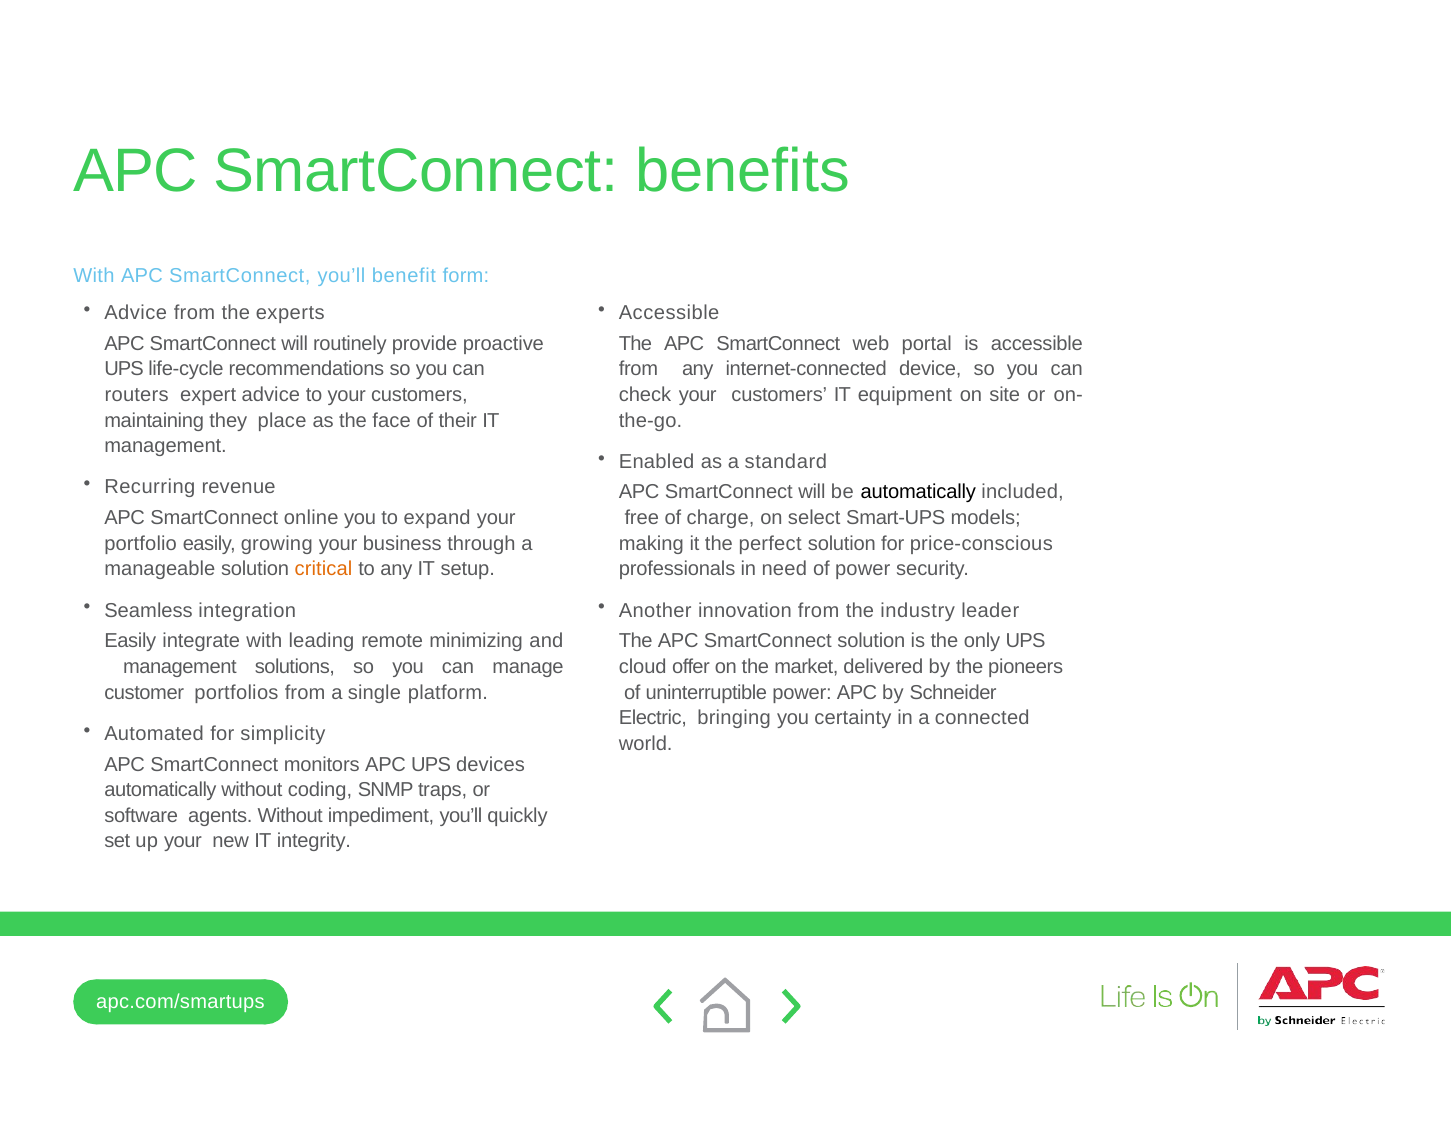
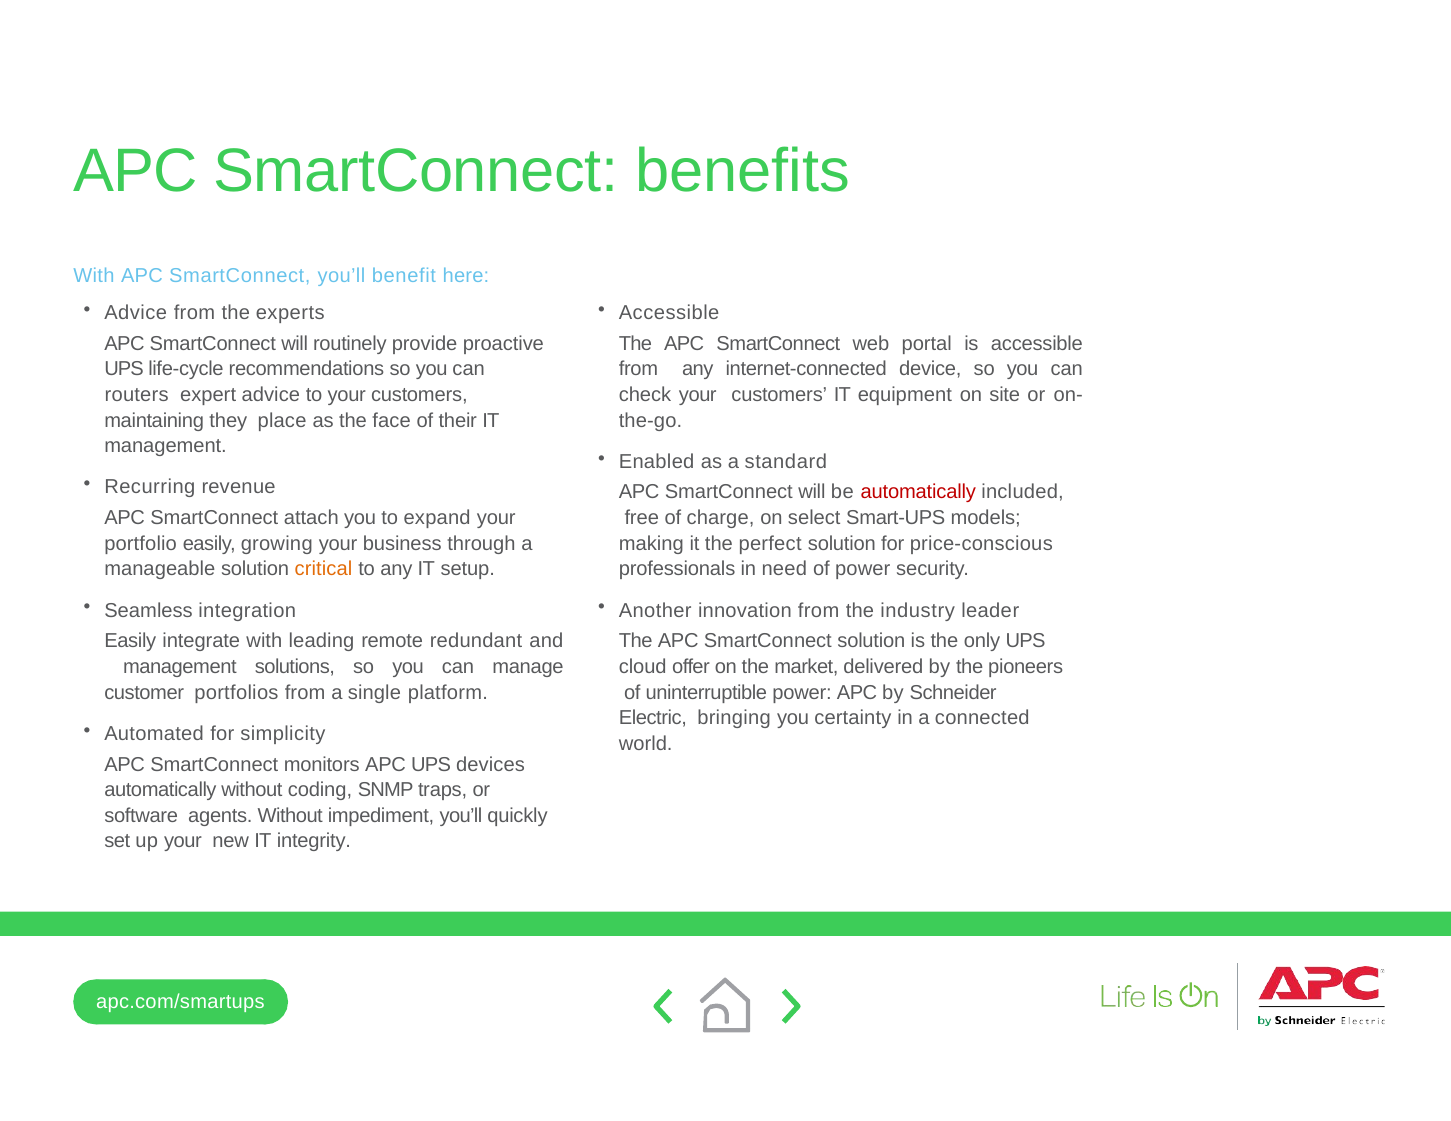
form: form -> here (466, 276)
automatically colour: black -> red (918, 492)
online: online -> attach (311, 518)
minimizing: minimizing -> redundant (476, 641)
